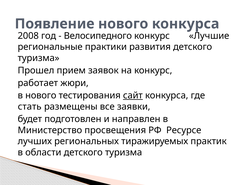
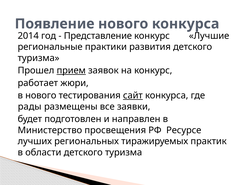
2008: 2008 -> 2014 (28, 36)
Велосипедного: Велосипедного -> Представление (98, 36)
прием underline: none -> present (71, 70)
стать: стать -> рады (30, 106)
